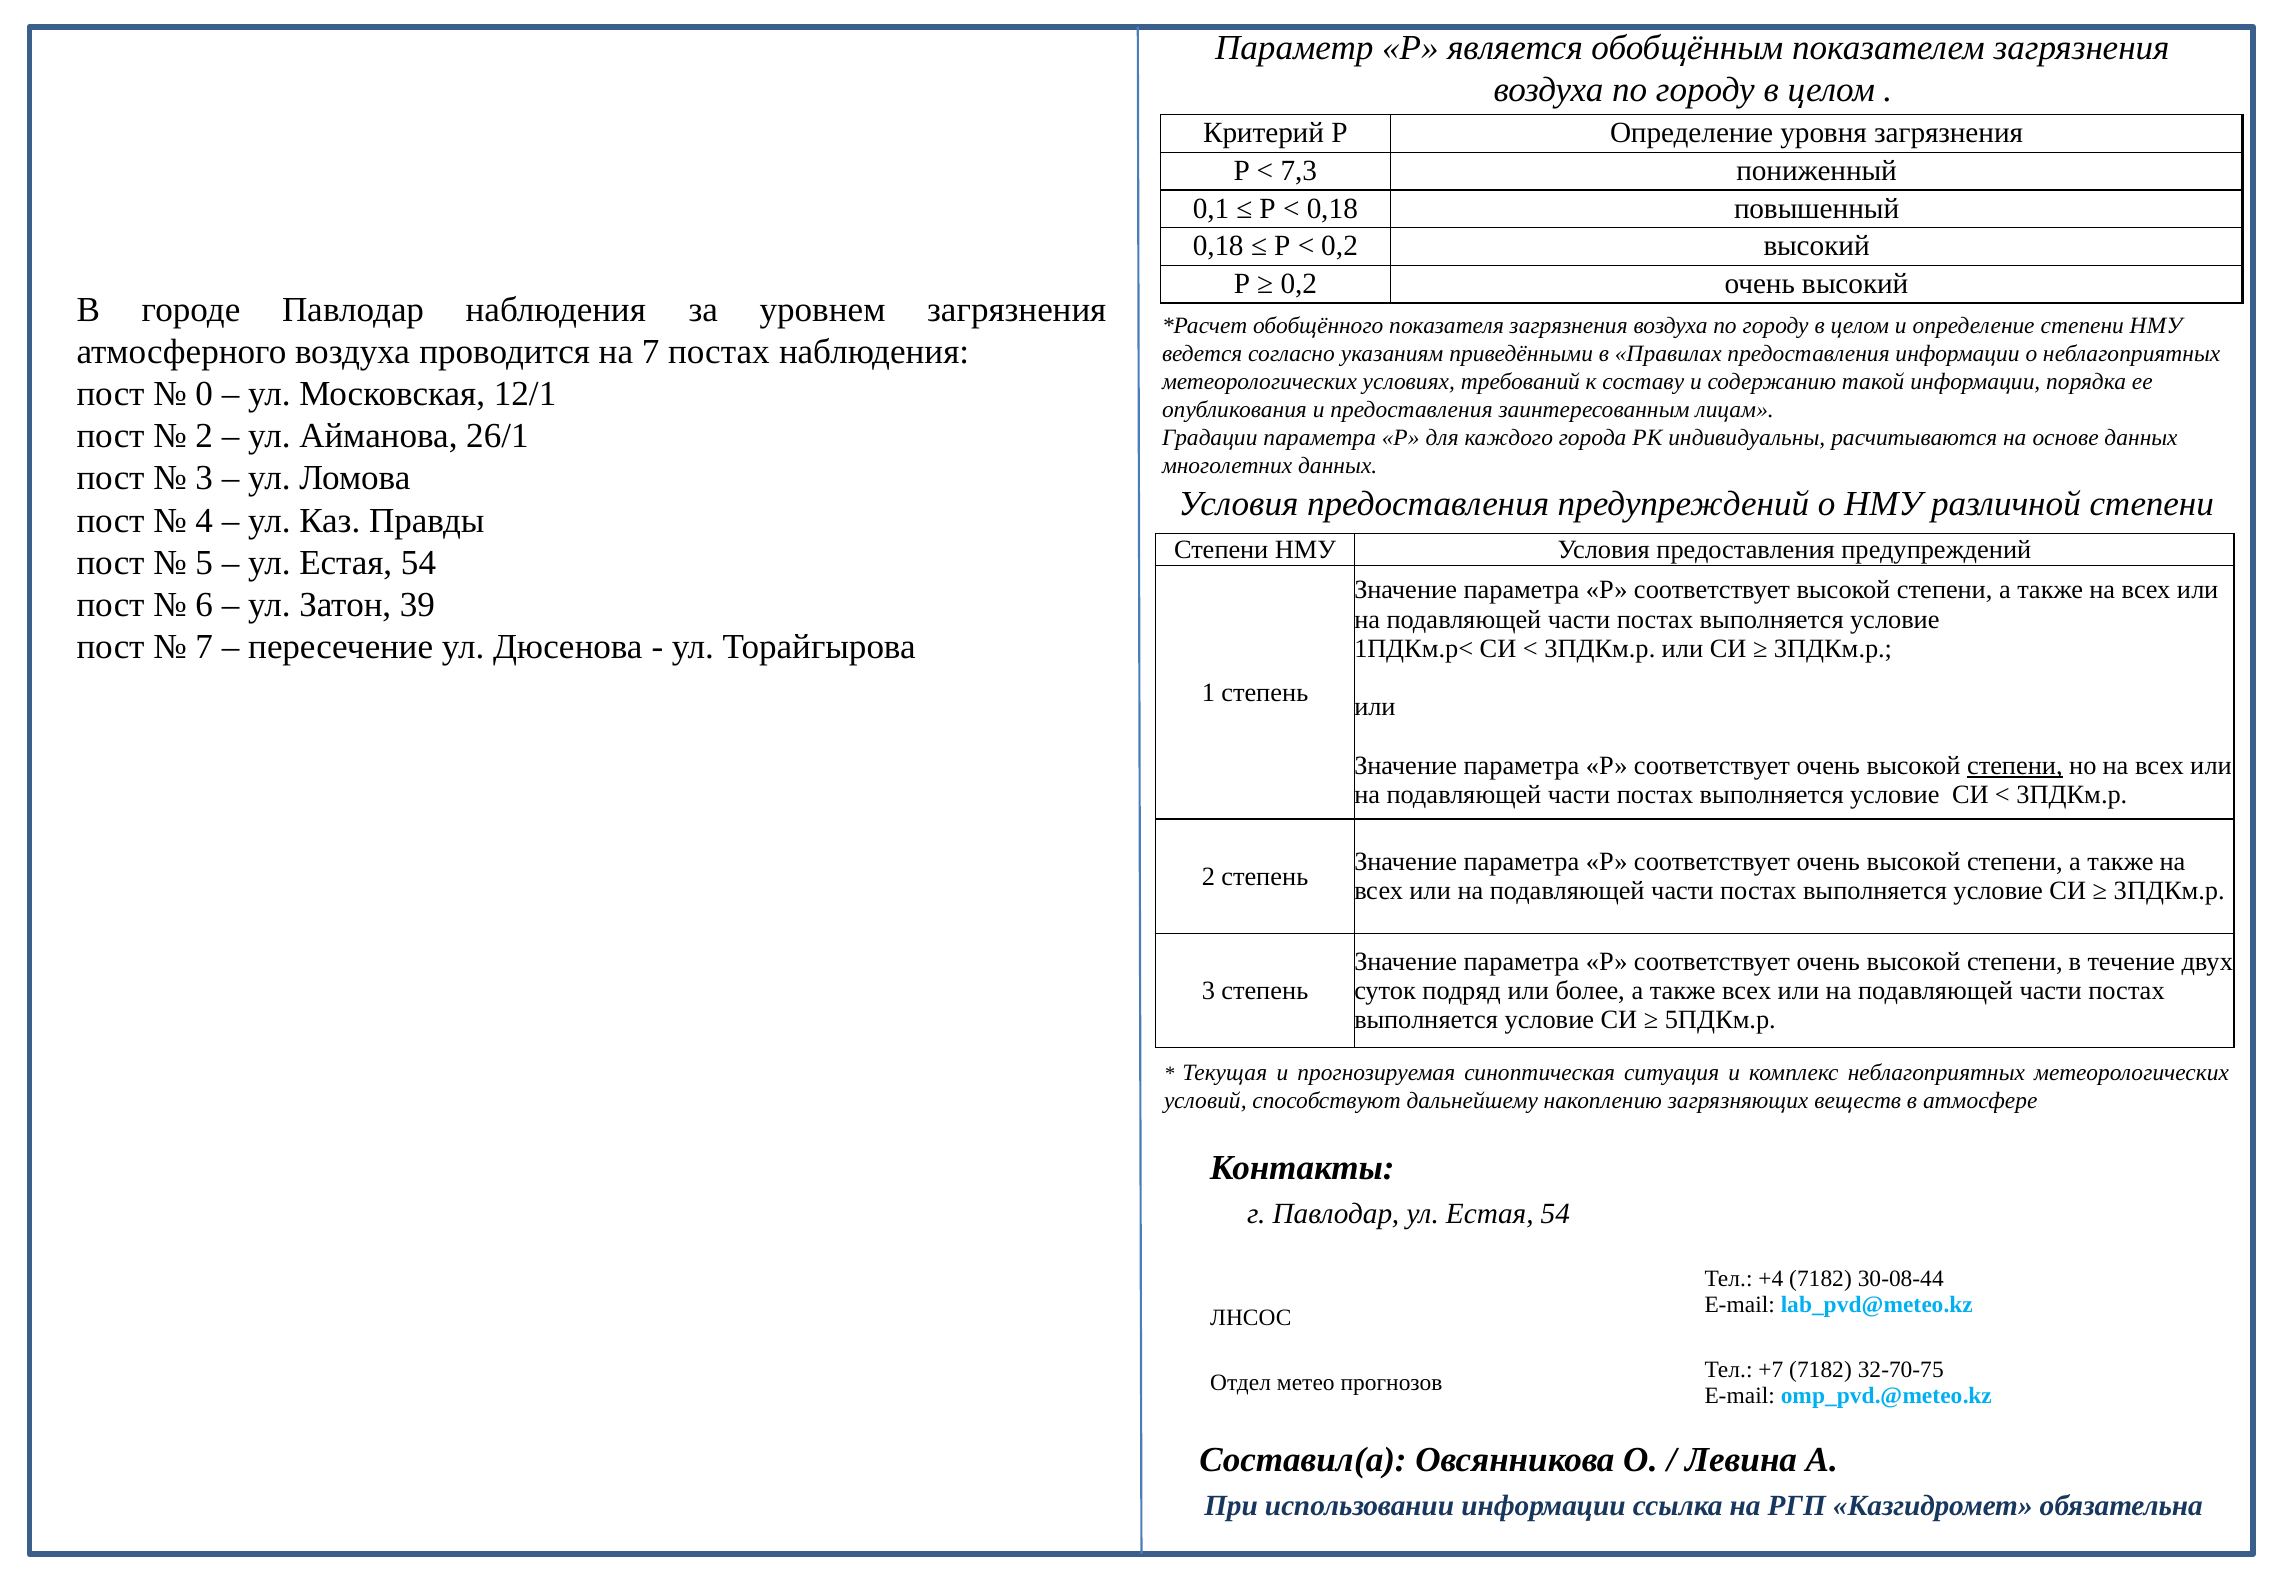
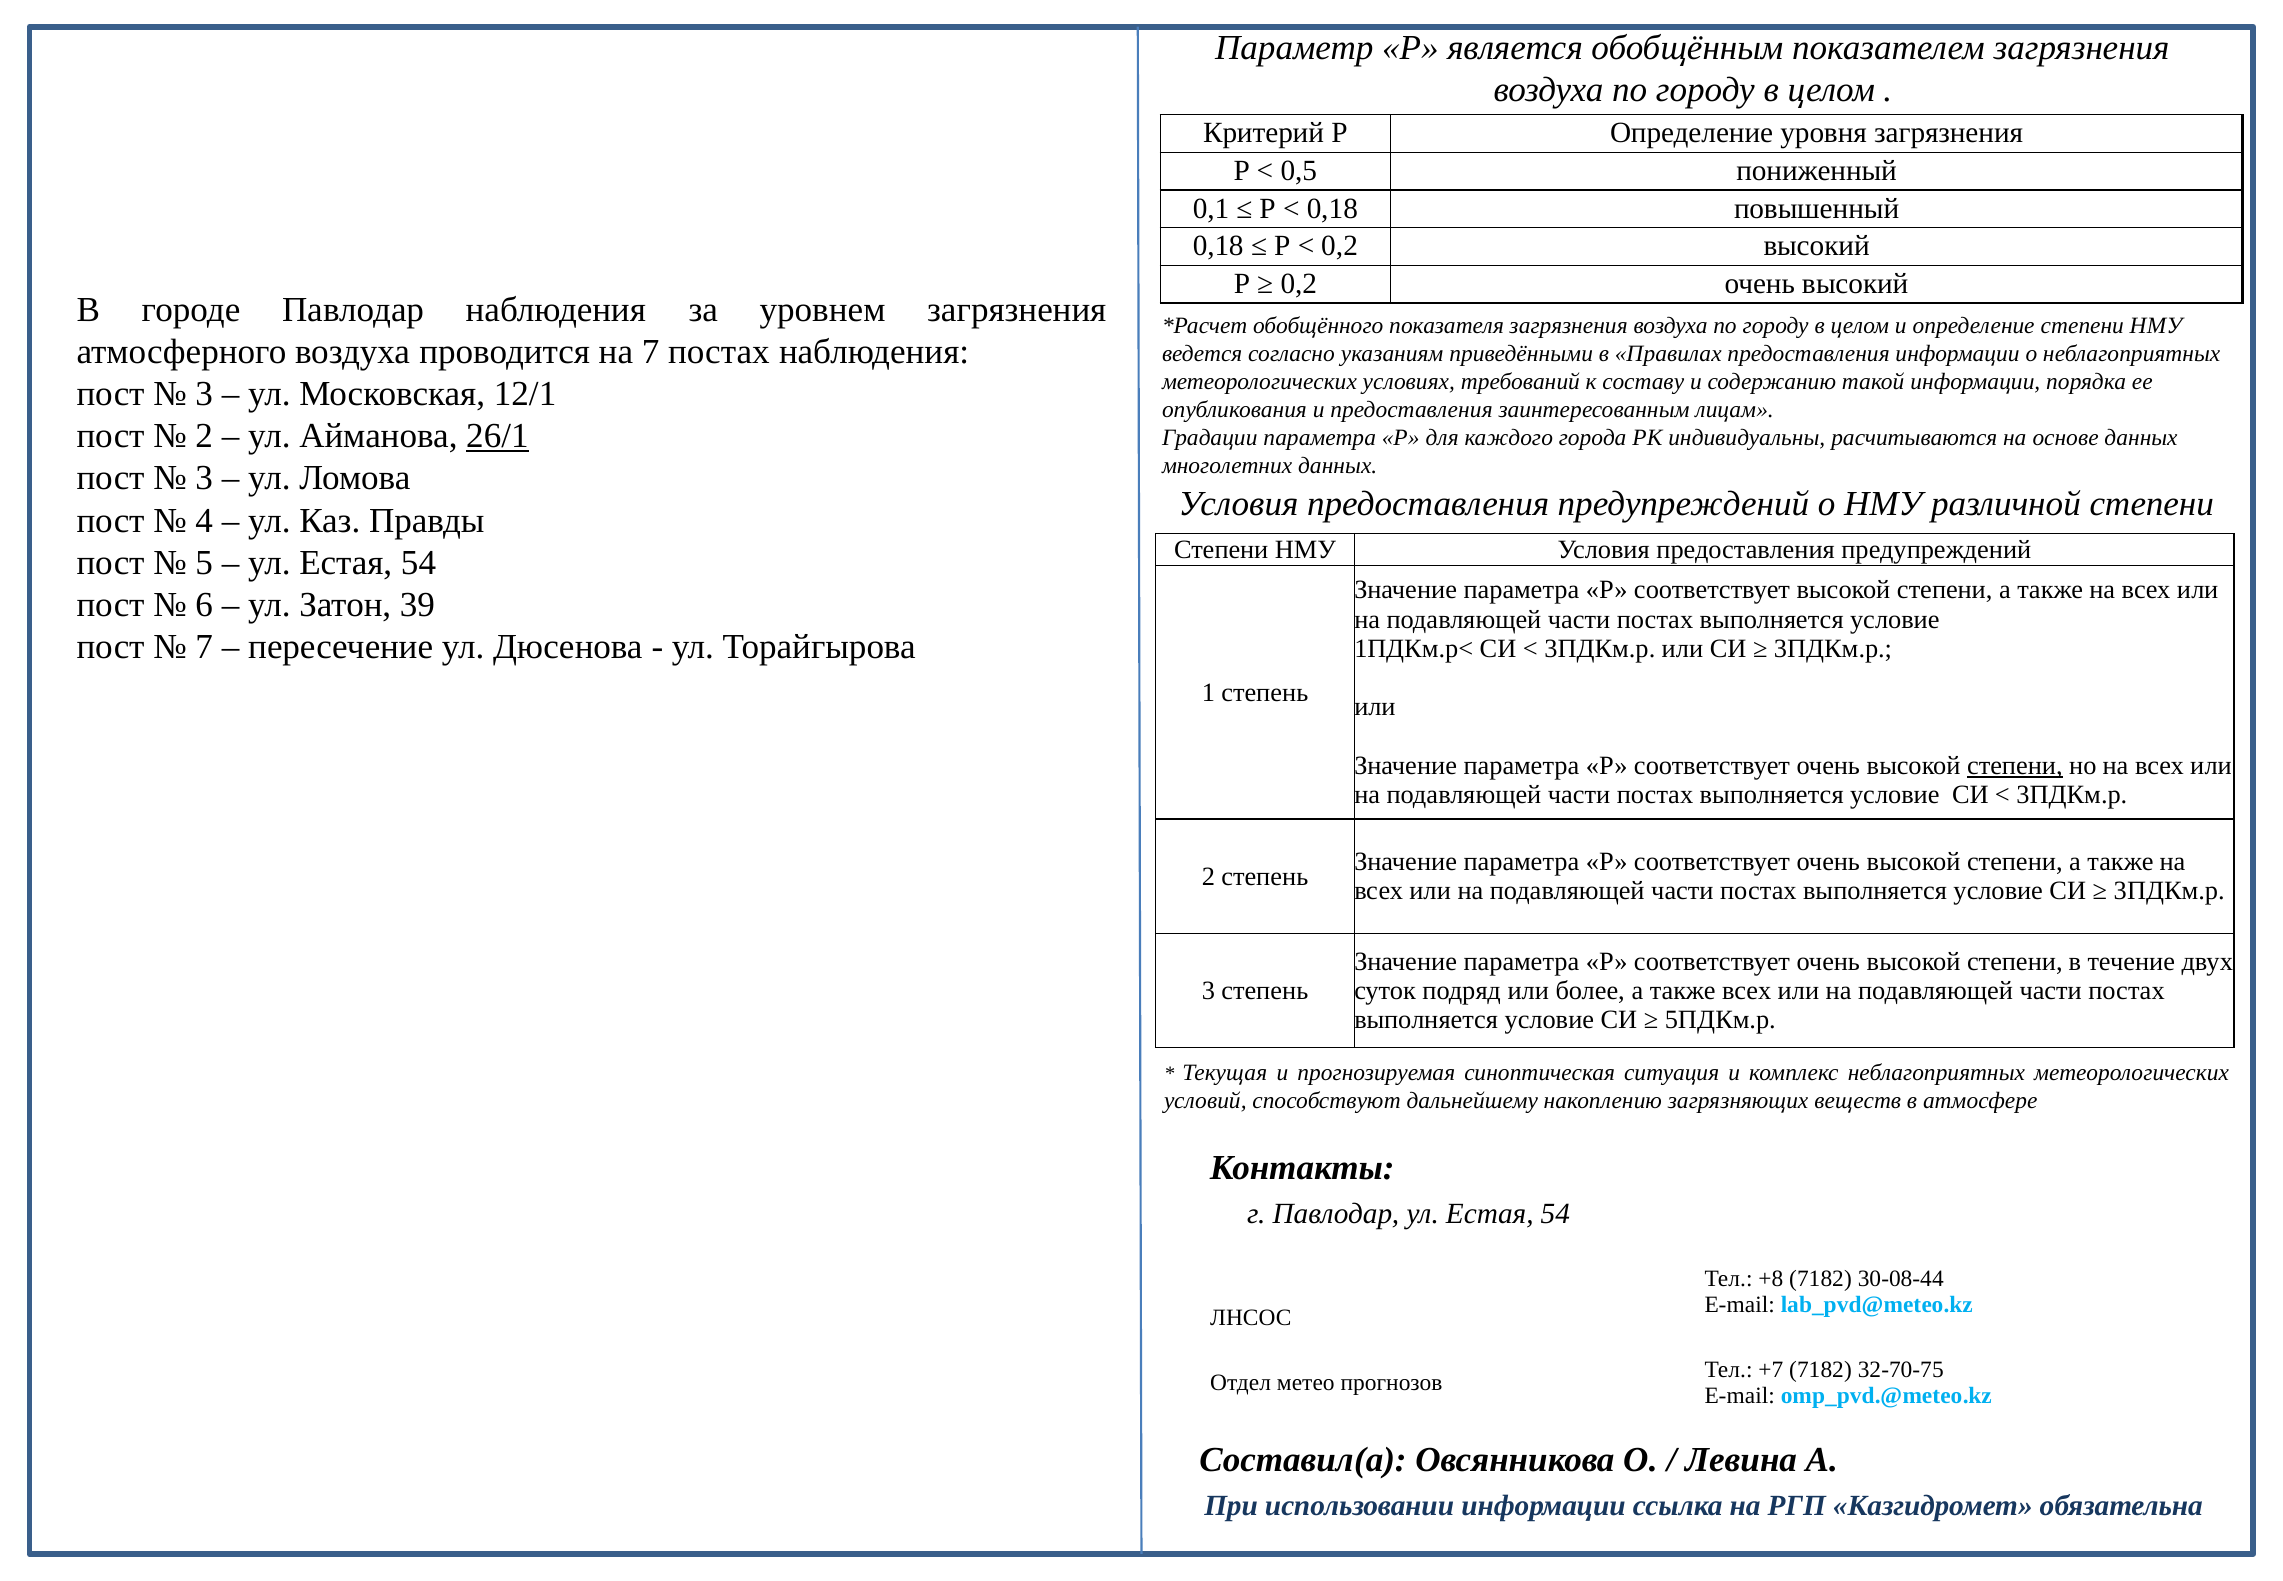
7,3: 7,3 -> 0,5 (1299, 171)
0: 0 -> 3 (204, 394)
26/1 underline: none -> present (497, 436)
+4: +4 -> +8 (1771, 1278)
